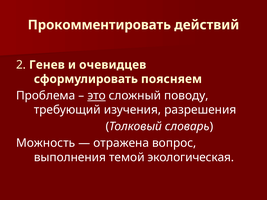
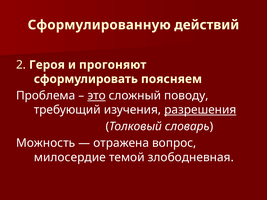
Прокомментировать: Прокомментировать -> Сформулированную (99, 25)
Генев: Генев -> Героя (47, 65)
очевидцев: очевидцев -> прогоняют (113, 65)
разрешения underline: none -> present (200, 110)
выполнения: выполнения -> милосердие (70, 158)
экологическая: экологическая -> злободневная (191, 158)
